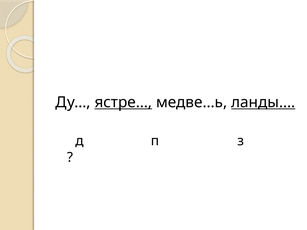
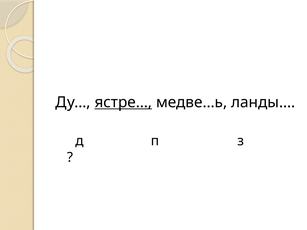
ланды… underline: present -> none (263, 102)
